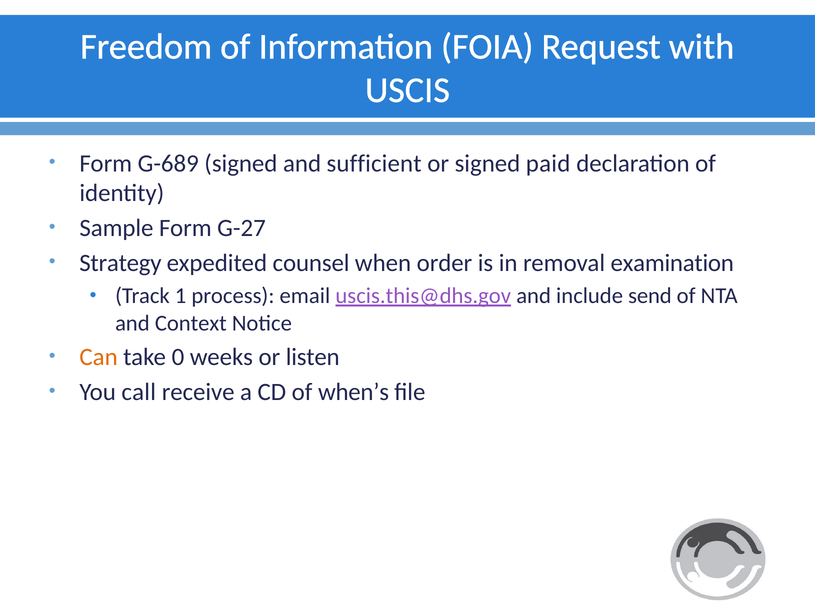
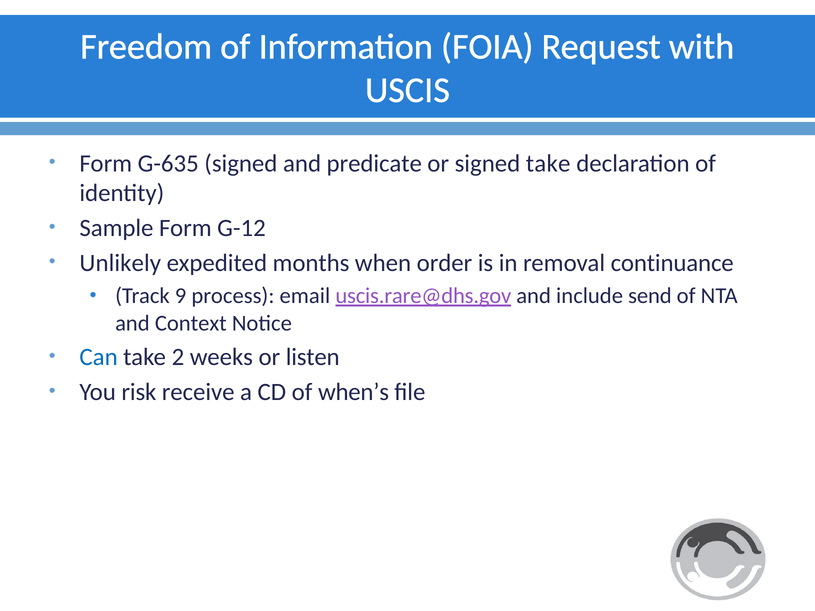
G-689: G-689 -> G-635 (168, 163)
sufficient: sufficient -> predicate (374, 163)
signed paid: paid -> take (548, 163)
G-27: G-27 -> G-12 (241, 228)
Strategy: Strategy -> Unlikely (120, 263)
counsel: counsel -> months (311, 263)
examination: examination -> continuance (672, 263)
1: 1 -> 9 (181, 296)
uscis.this@dhs.gov: uscis.this@dhs.gov -> uscis.rare@dhs.gov (423, 296)
Can colour: orange -> blue (99, 357)
0: 0 -> 2 (178, 357)
call: call -> risk (139, 392)
